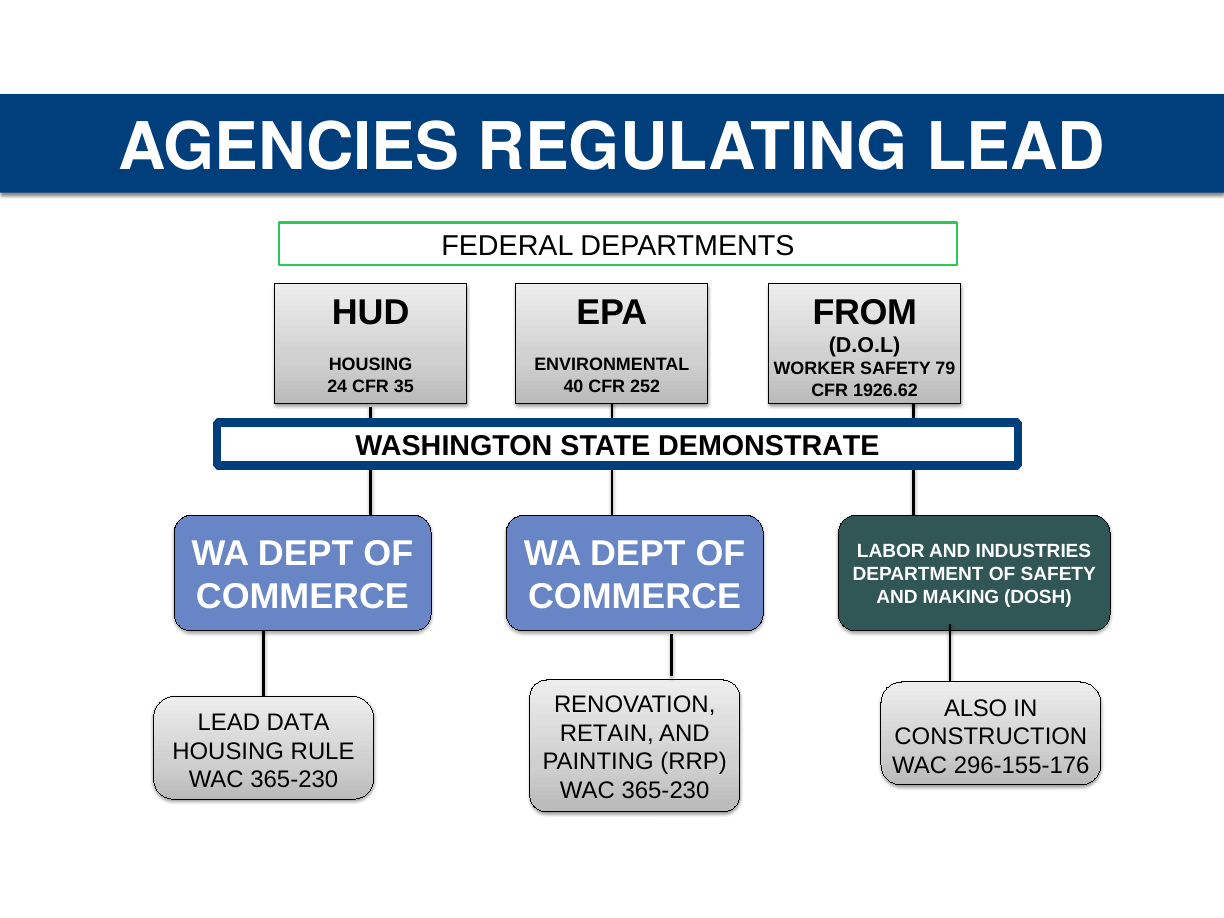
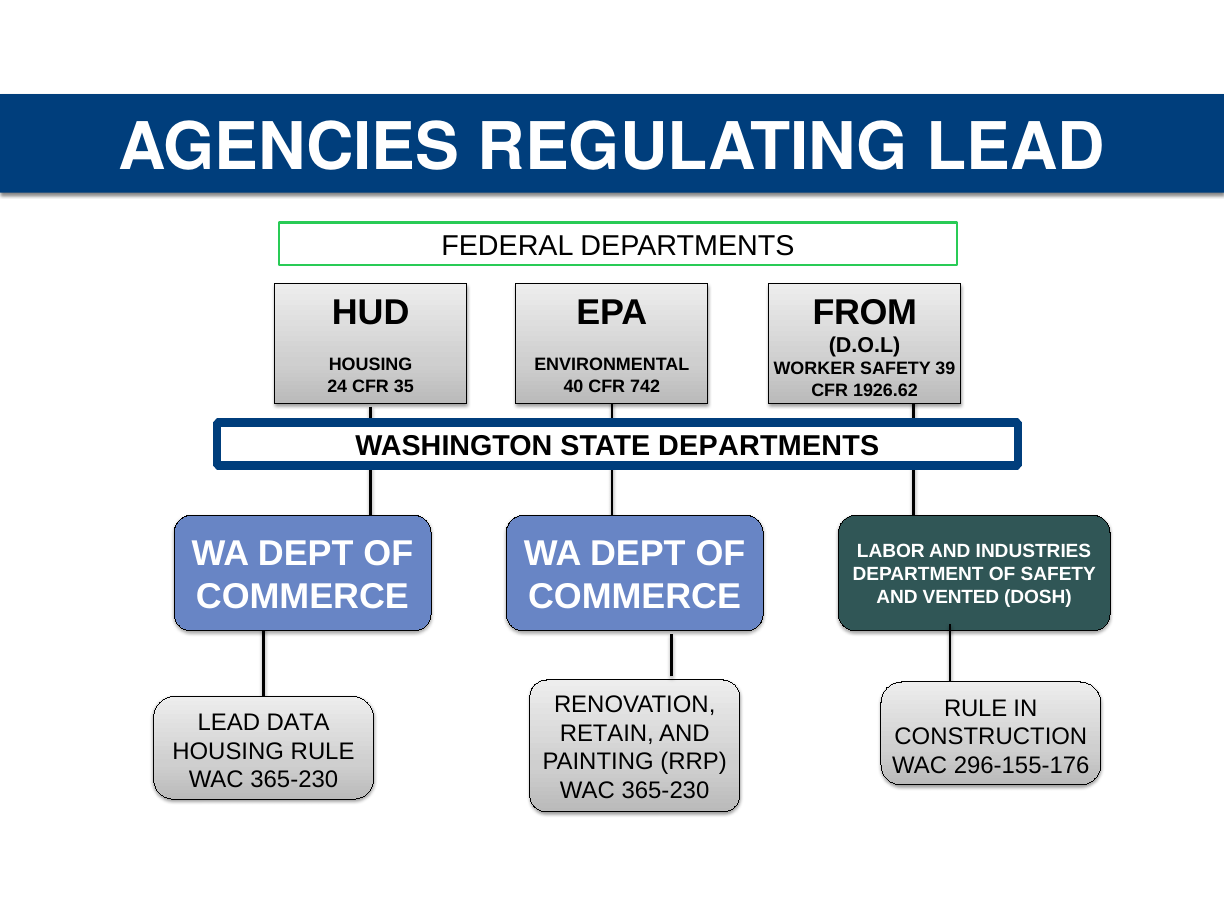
79: 79 -> 39 (945, 369)
252: 252 -> 742 (645, 386)
STATE DEMONSTRATE: DEMONSTRATE -> DEPARTMENTS (769, 446)
MAKING: MAKING -> VENTED (961, 597)
ALSO: ALSO -> RULE (976, 708)
